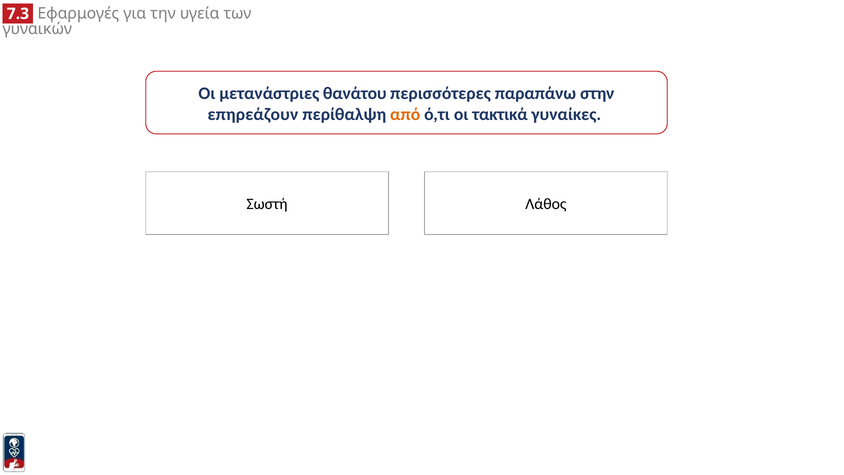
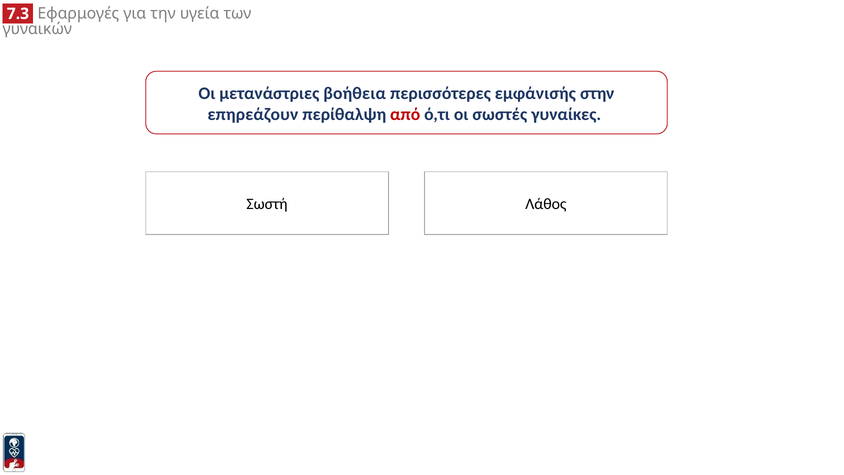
θανάτου: θανάτου -> βοήθεια (355, 93)
παραπάνω: παραπάνω -> εμφάνισής (535, 93)
από colour: orange -> red (405, 114)
τακτικά: τακτικά -> σωστές (500, 114)
